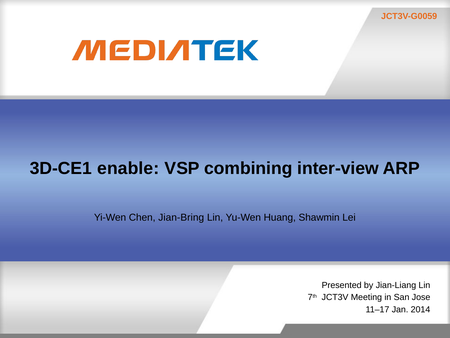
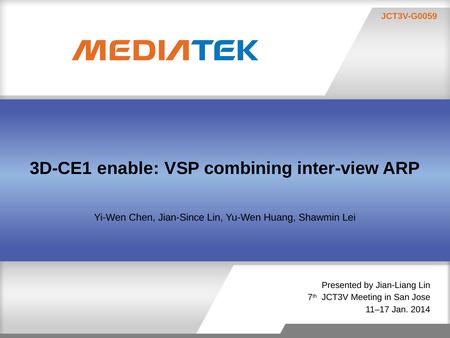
Jian-Bring: Jian-Bring -> Jian-Since (181, 217)
